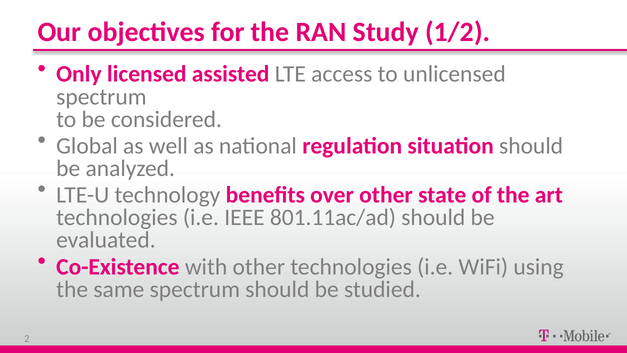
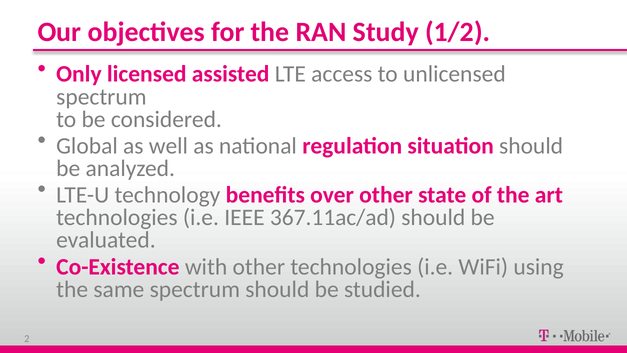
801.11ac/ad: 801.11ac/ad -> 367.11ac/ad (333, 217)
